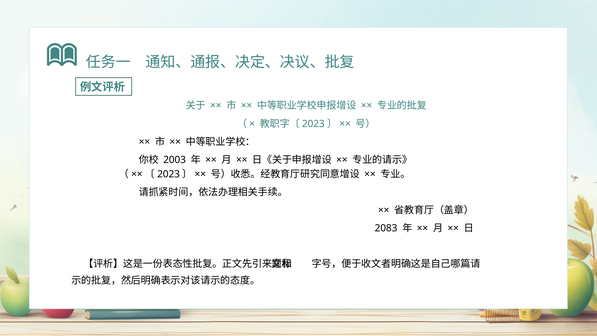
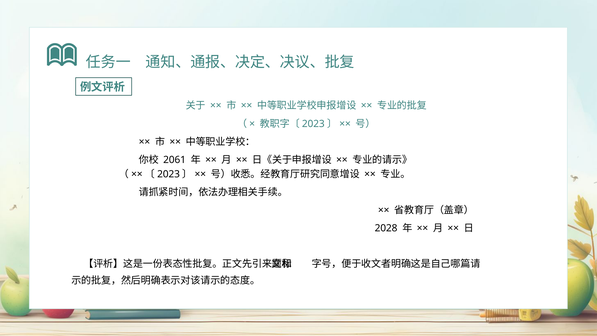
2003: 2003 -> 2061 (175, 160)
2083: 2083 -> 2028 (386, 228)
